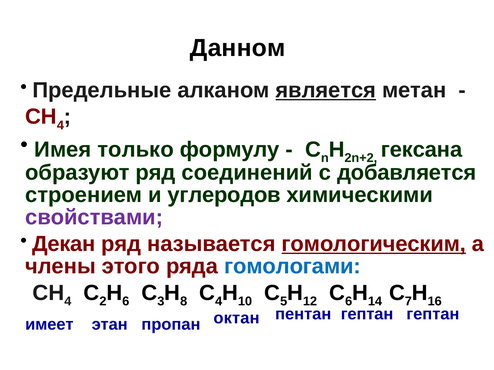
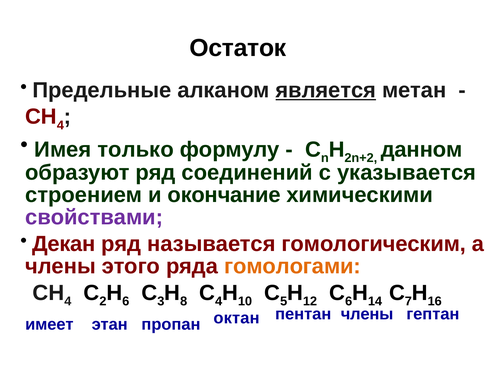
Данном: Данном -> Остаток (238, 48)
гексана: гексана -> данном (421, 150)
добавляется: добавляется -> указывается (407, 173)
углеродов: углеродов -> окончание (224, 195)
гомологическим underline: present -> none (374, 244)
гомологами colour: blue -> orange (293, 267)
пентан гептан: гептан -> члены (367, 314)
